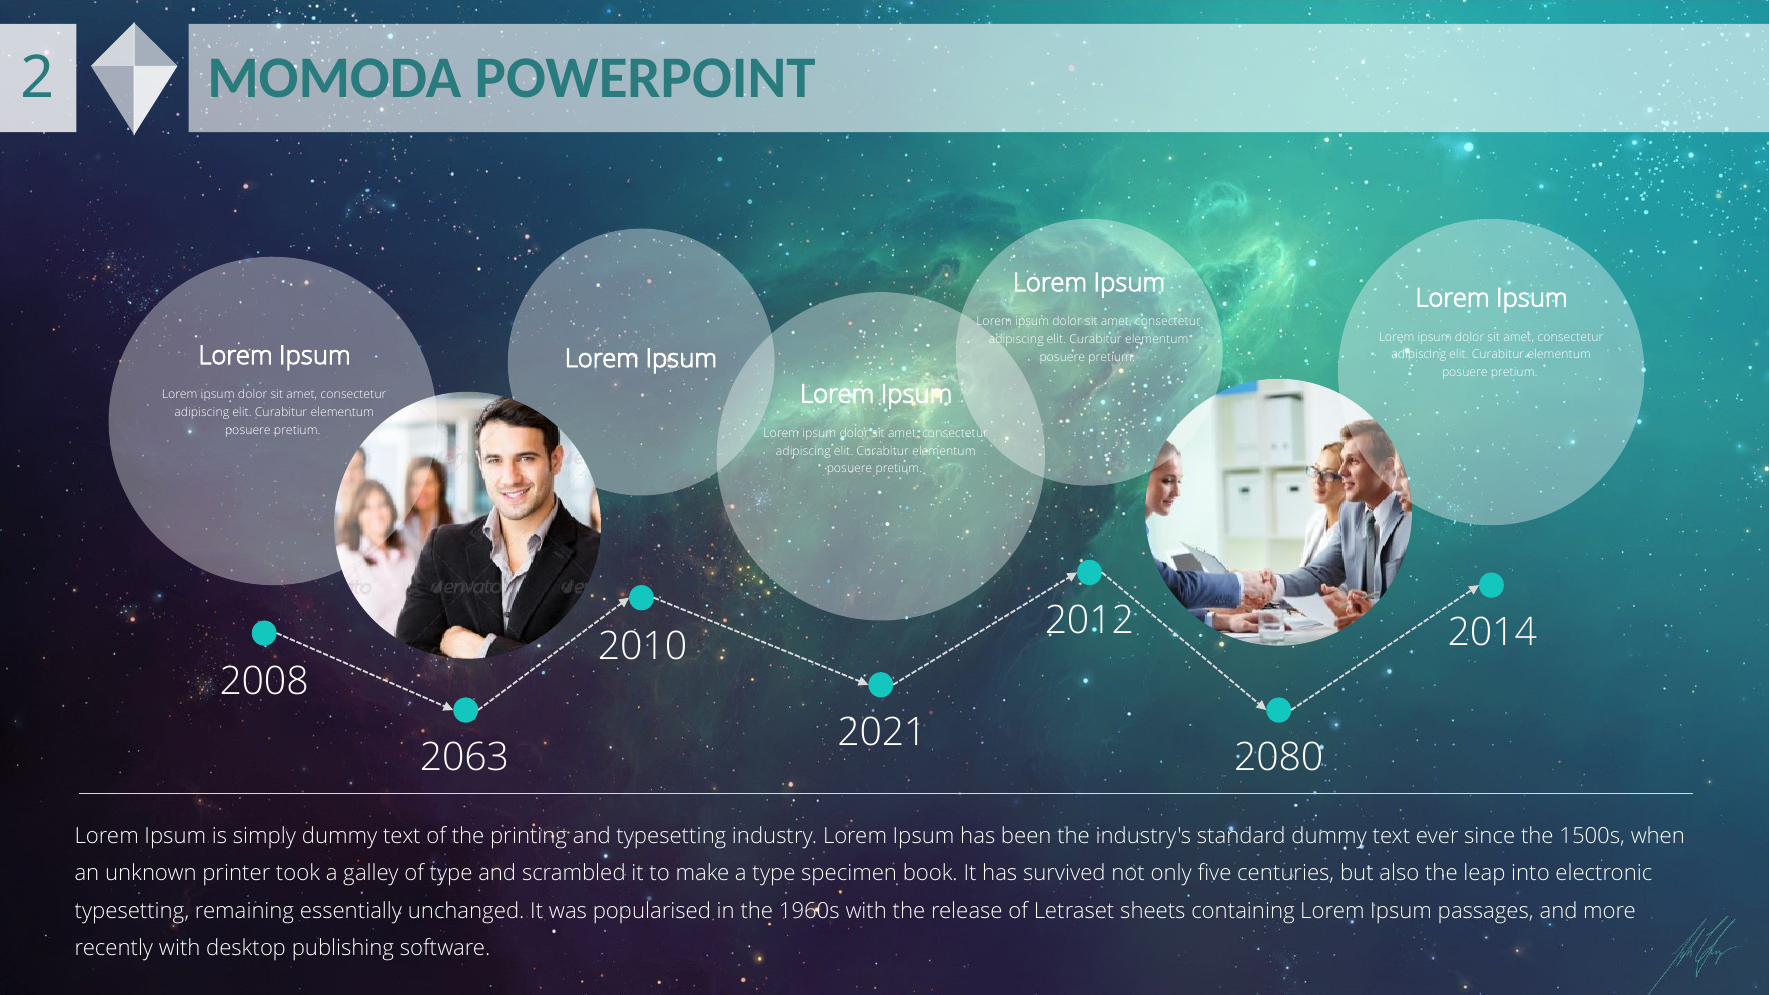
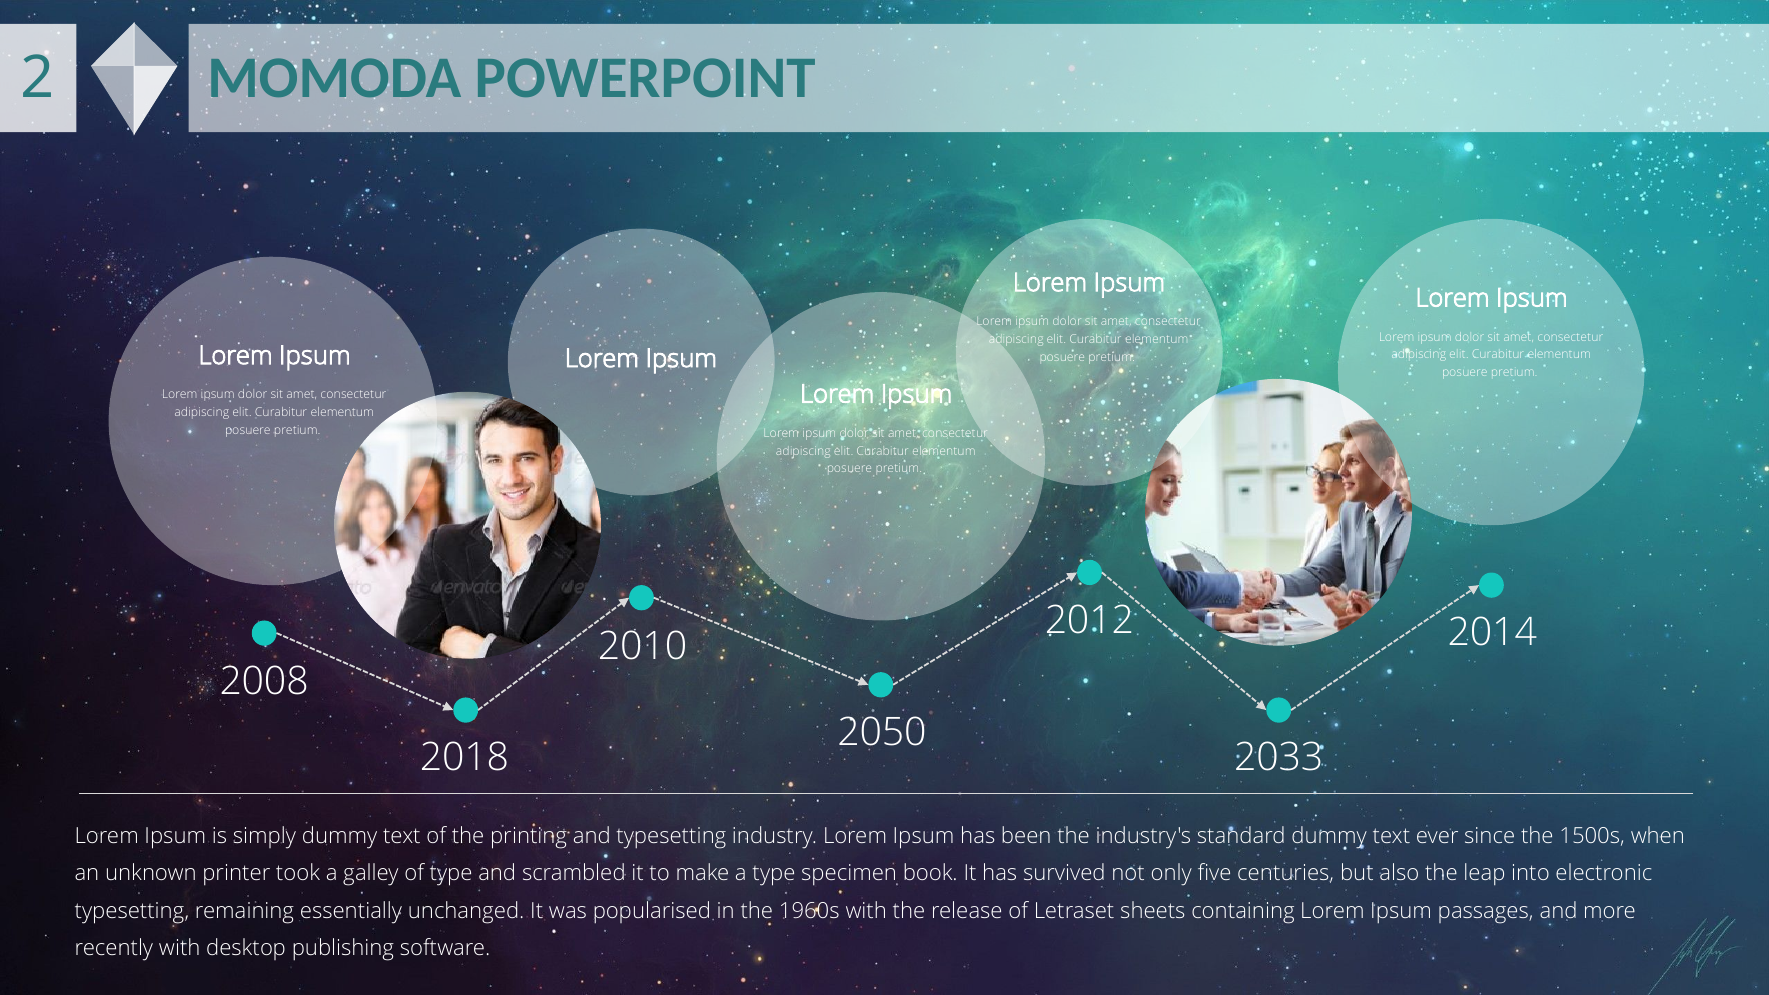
2021: 2021 -> 2050 (882, 733)
2063: 2063 -> 2018 (464, 758)
2080: 2080 -> 2033 (1279, 758)
